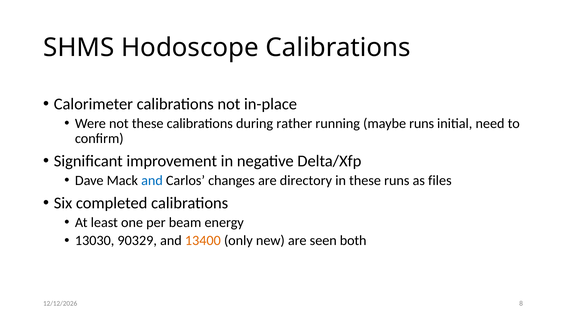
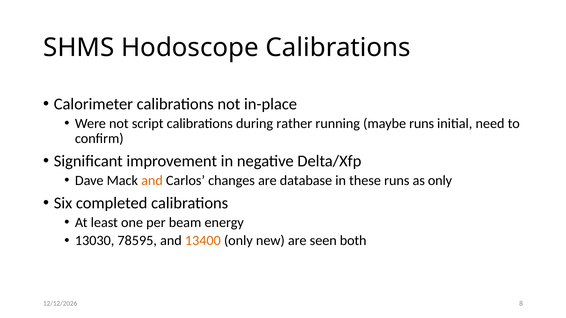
not these: these -> script (148, 124)
and colour: blue -> orange (152, 181)
directory: directory -> database (306, 181)
as files: files -> only (440, 181)
90329: 90329 -> 78595 (137, 241)
